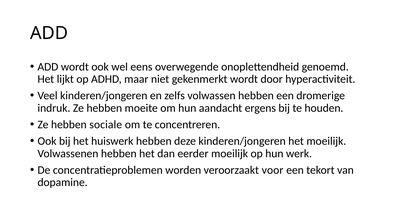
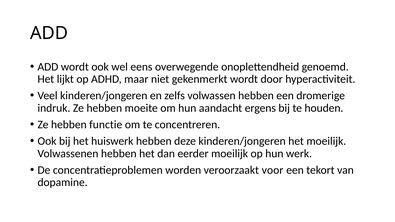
sociale: sociale -> functie (106, 125)
